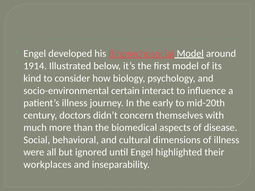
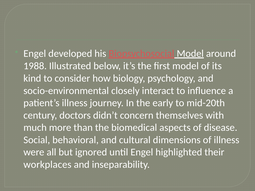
1914: 1914 -> 1988 (35, 66)
certain: certain -> closely (125, 91)
